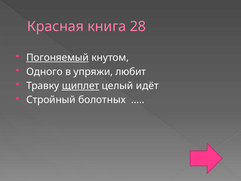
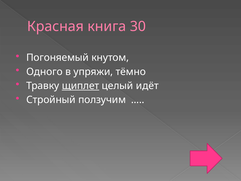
28: 28 -> 30 (138, 26)
Погоняемый underline: present -> none (58, 58)
любит: любит -> тёмно (131, 72)
болотных: болотных -> ползучим (102, 100)
